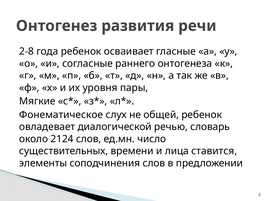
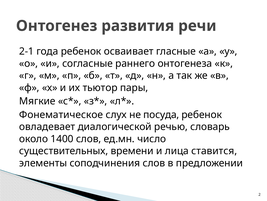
2-8: 2-8 -> 2-1 (27, 51)
уровня: уровня -> тьютор (100, 87)
общей: общей -> посуда (161, 114)
2124: 2124 -> 1400 (62, 138)
